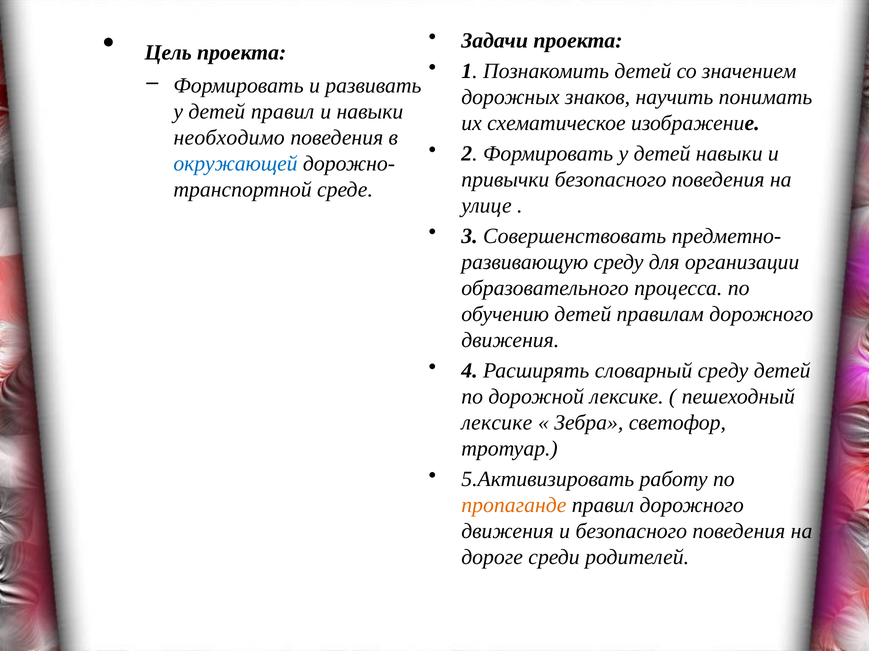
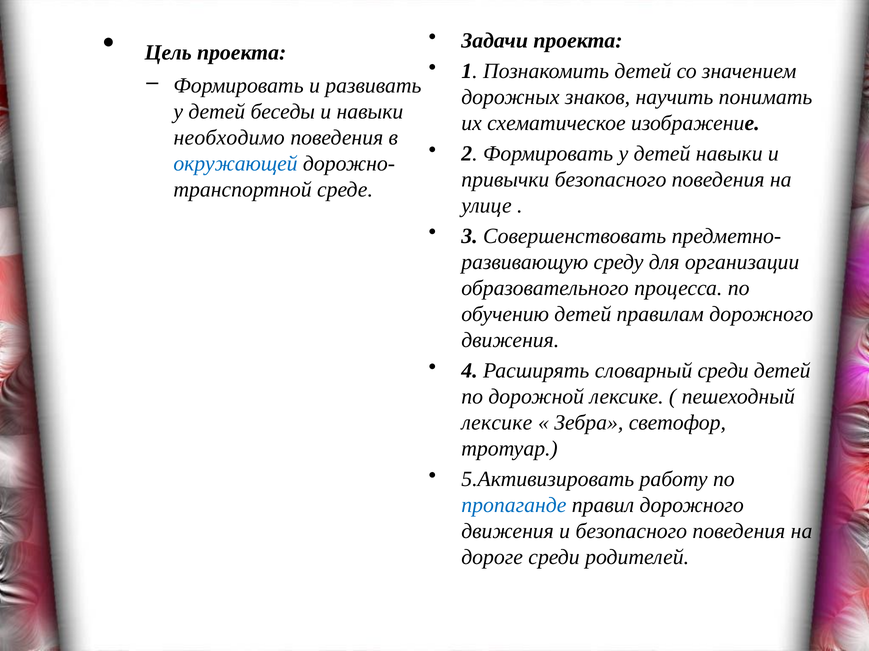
детей правил: правил -> беседы (283, 112)
словарный среду: среду -> среди (723, 371)
пропаганде colour: orange -> blue (514, 506)
